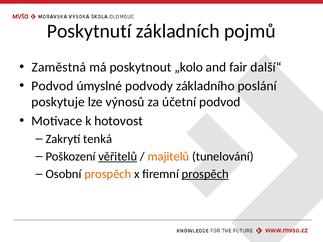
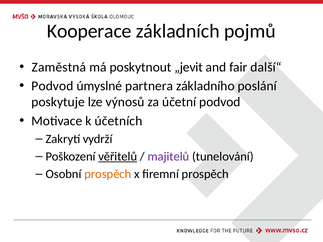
Poskytnutí: Poskytnutí -> Kooperace (89, 31)
„kolo: „kolo -> „jevit (189, 67)
podvody: podvody -> partnera (149, 86)
hotovost: hotovost -> účetních (118, 121)
tenká: tenká -> vydrží (98, 139)
majitelů colour: orange -> purple (168, 157)
prospěch underline: present -> none (205, 174)
